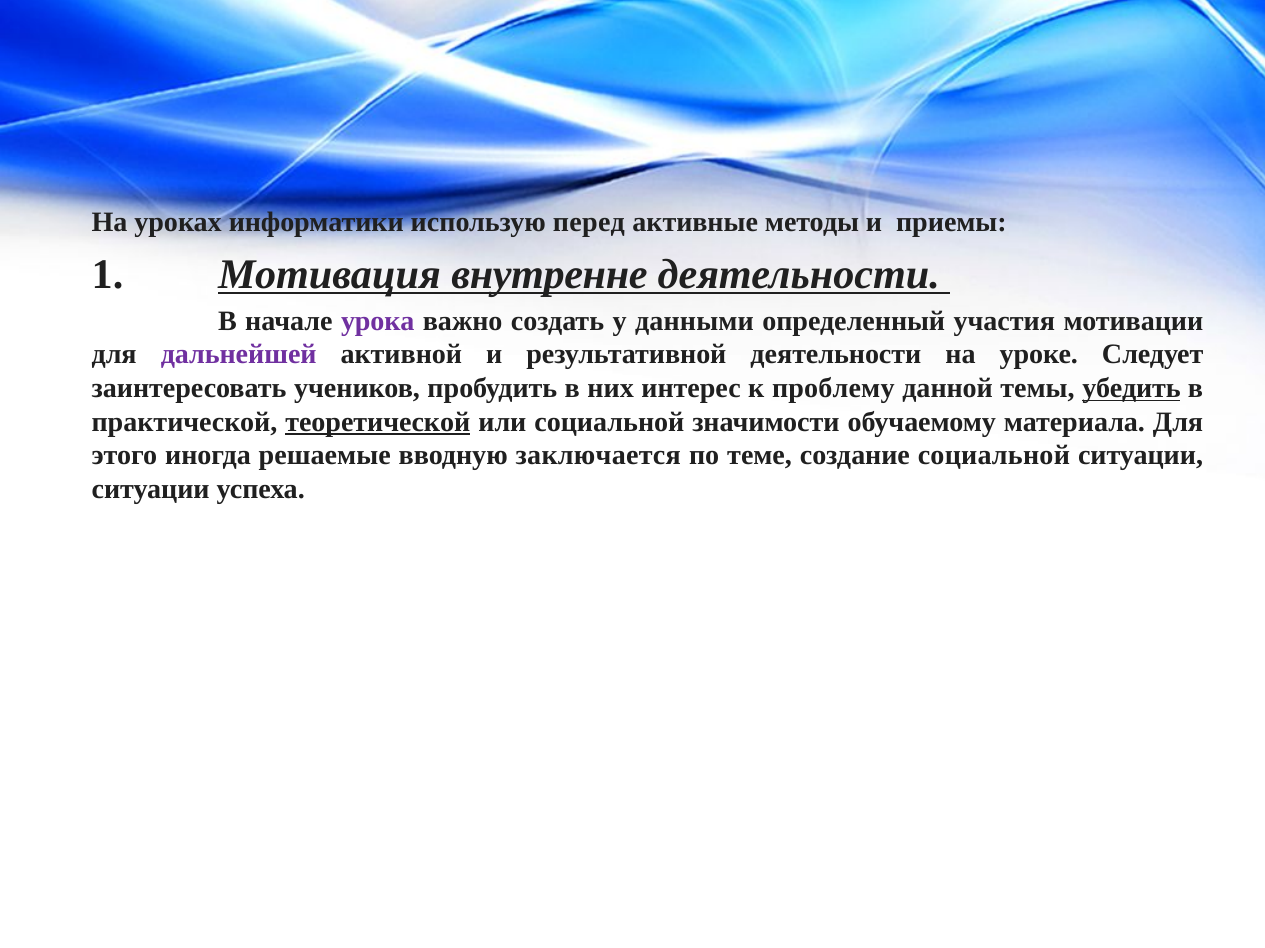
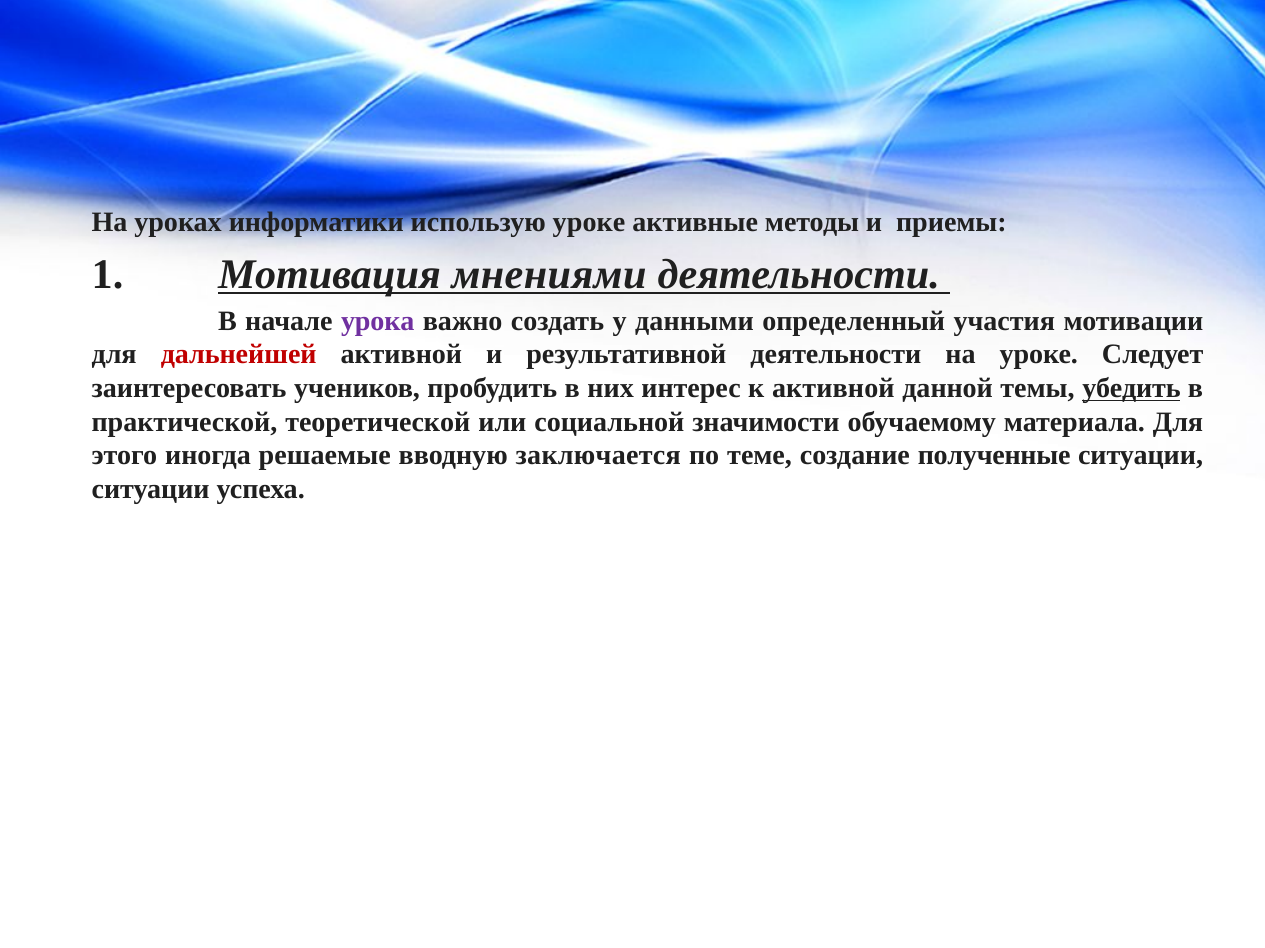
использую перед: перед -> уроке (589, 223)
внутренне: внутренне -> мнениями (549, 274)
дальнейшей colour: purple -> red (239, 355)
к проблему: проблему -> активной (833, 389)
теоретической underline: present -> none (378, 422)
создание социальной: социальной -> полученные (994, 456)
